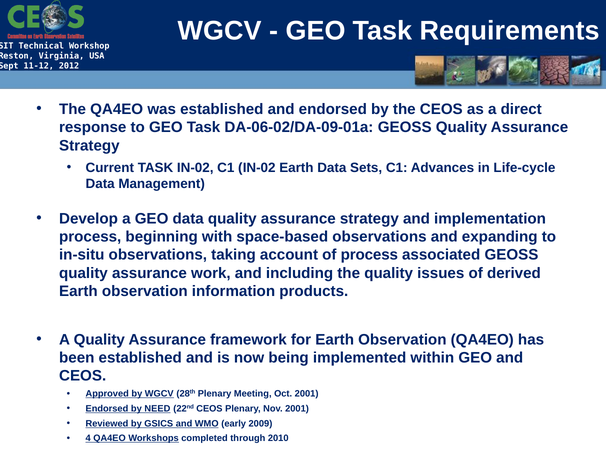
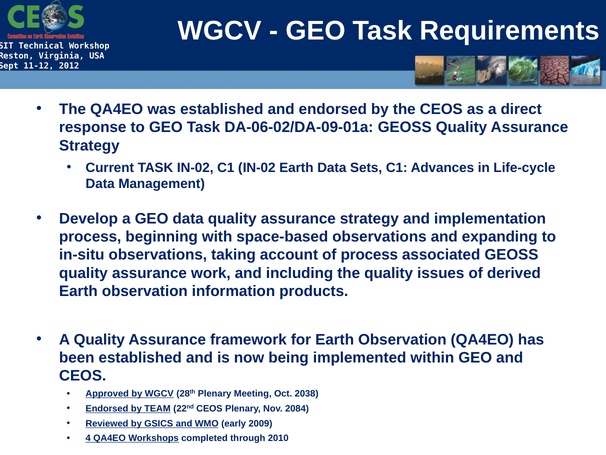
Oct 2001: 2001 -> 2038 (307, 393)
NEED: NEED -> TEAM (157, 408)
Nov 2001: 2001 -> 2084 (297, 408)
